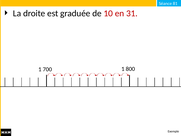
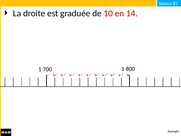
31: 31 -> 14 (132, 13)
